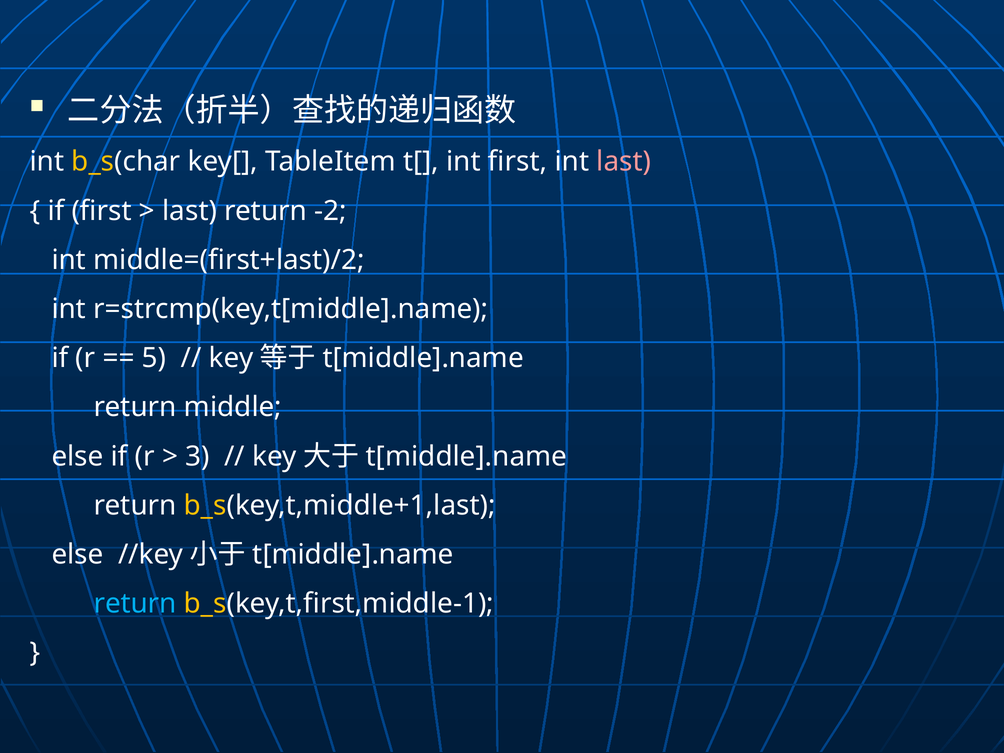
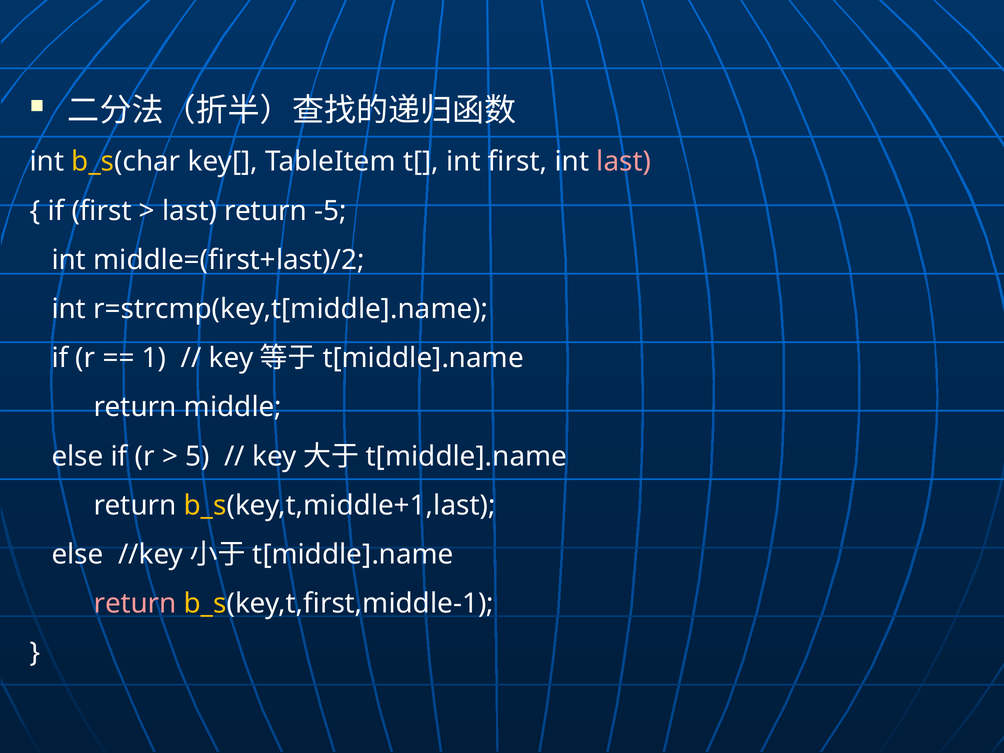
-2: -2 -> -5 (331, 211)
5: 5 -> 1 (154, 358)
3: 3 -> 5 (197, 456)
return colour: light blue -> pink (135, 604)
